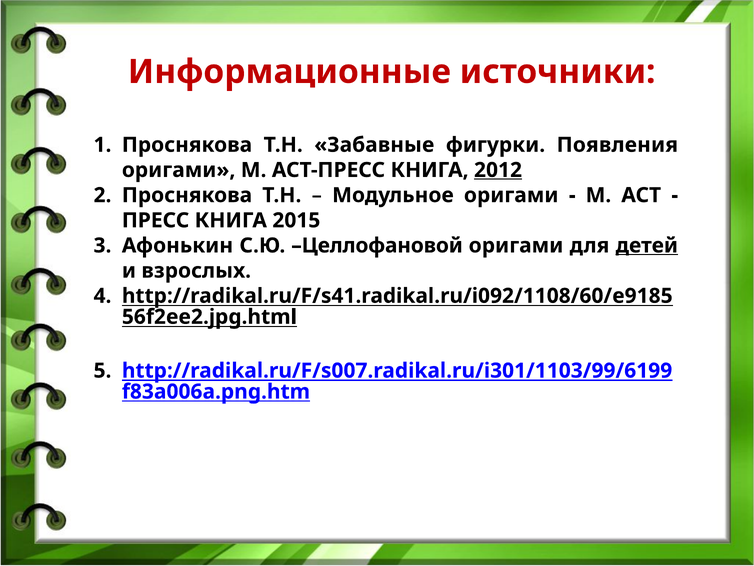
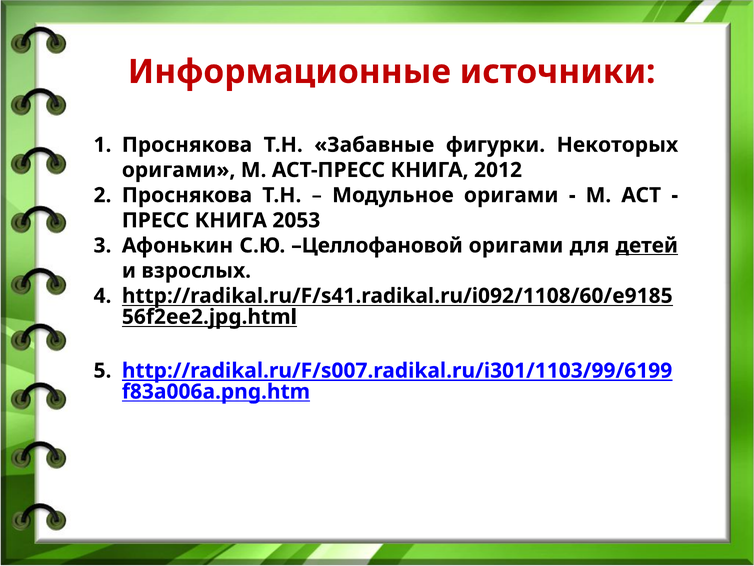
Появления: Появления -> Некоторых (617, 145)
2012 underline: present -> none (498, 170)
2015: 2015 -> 2053 (296, 220)
